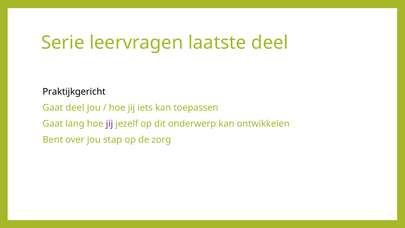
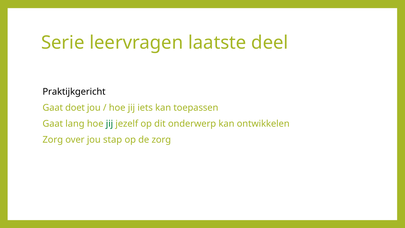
Gaat deel: deel -> doet (75, 108)
jij colour: purple -> green (109, 124)
Bent: Bent -> Zorg (53, 140)
